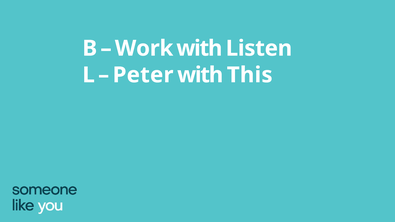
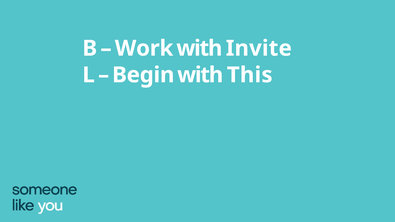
Listen: Listen -> Invite (259, 48)
Peter: Peter -> Begin (143, 75)
